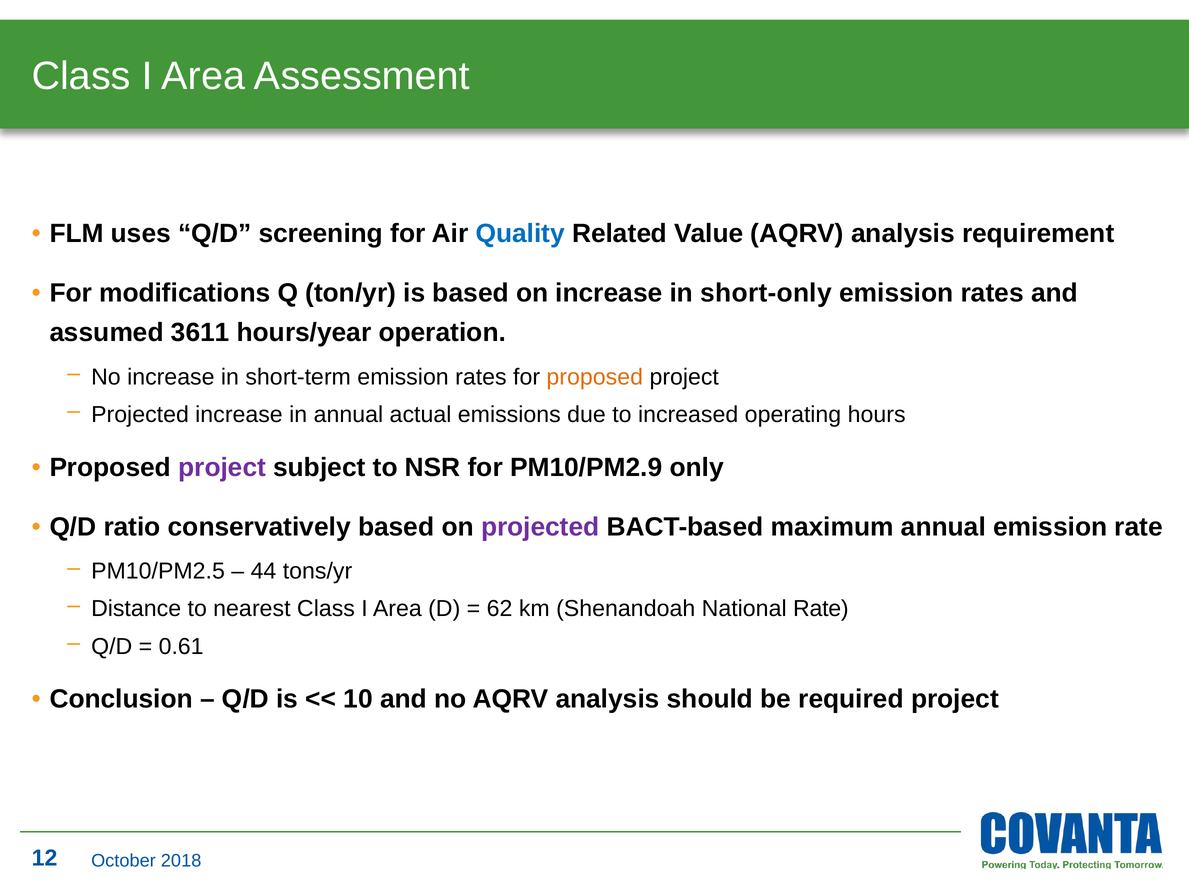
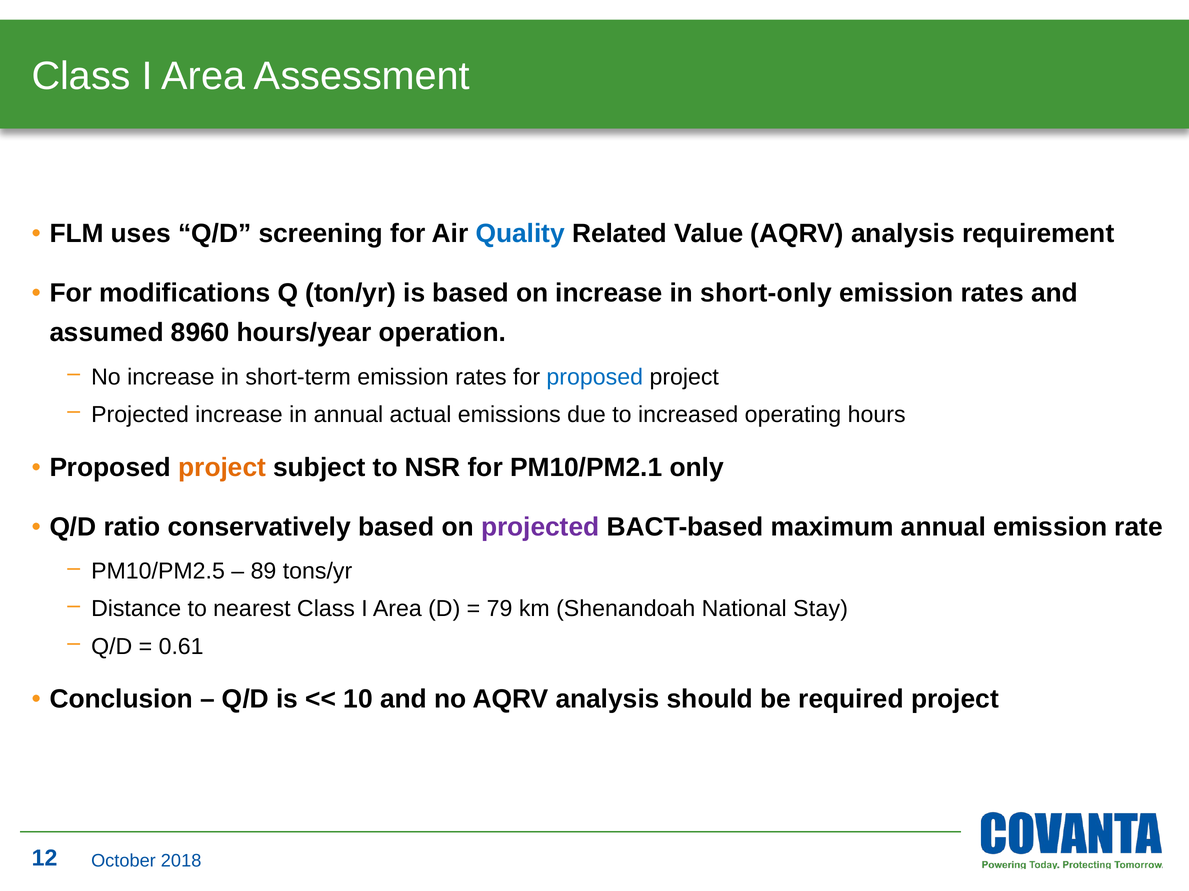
3611: 3611 -> 8960 (200, 333)
proposed colour: orange -> blue (595, 377)
project colour: purple -> orange (222, 468)
PM10/PM2.9: PM10/PM2.9 -> PM10/PM2.1 (586, 468)
44: 44 -> 89 (263, 572)
62: 62 -> 79 (500, 609)
National Rate: Rate -> Stay (821, 609)
